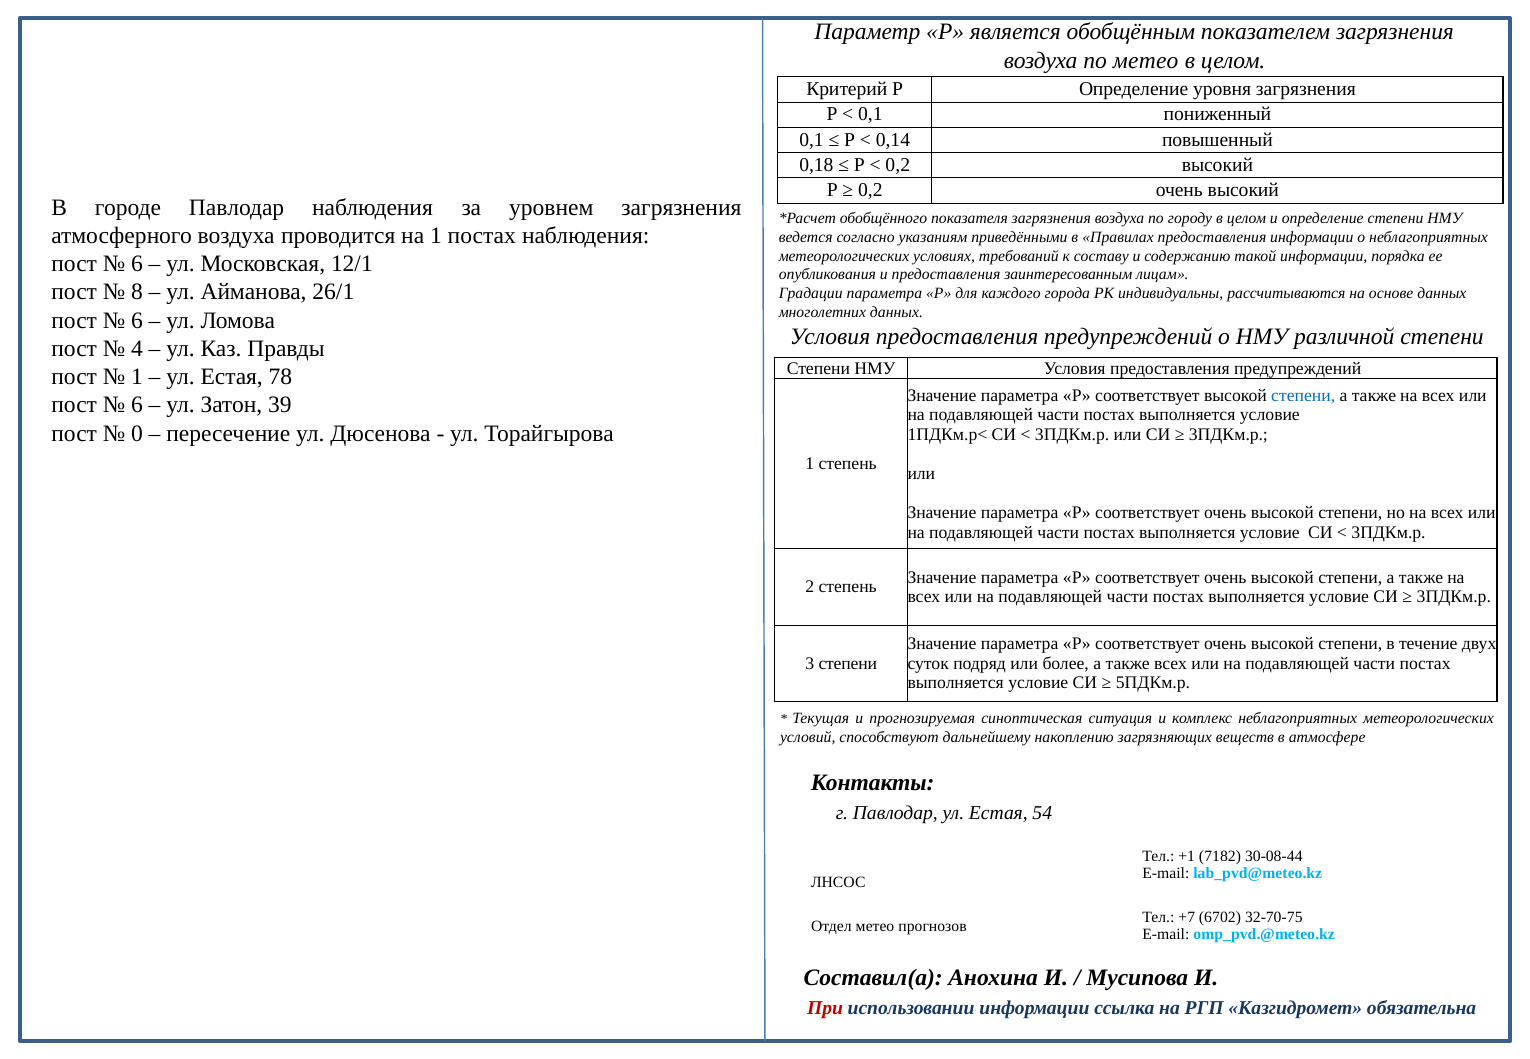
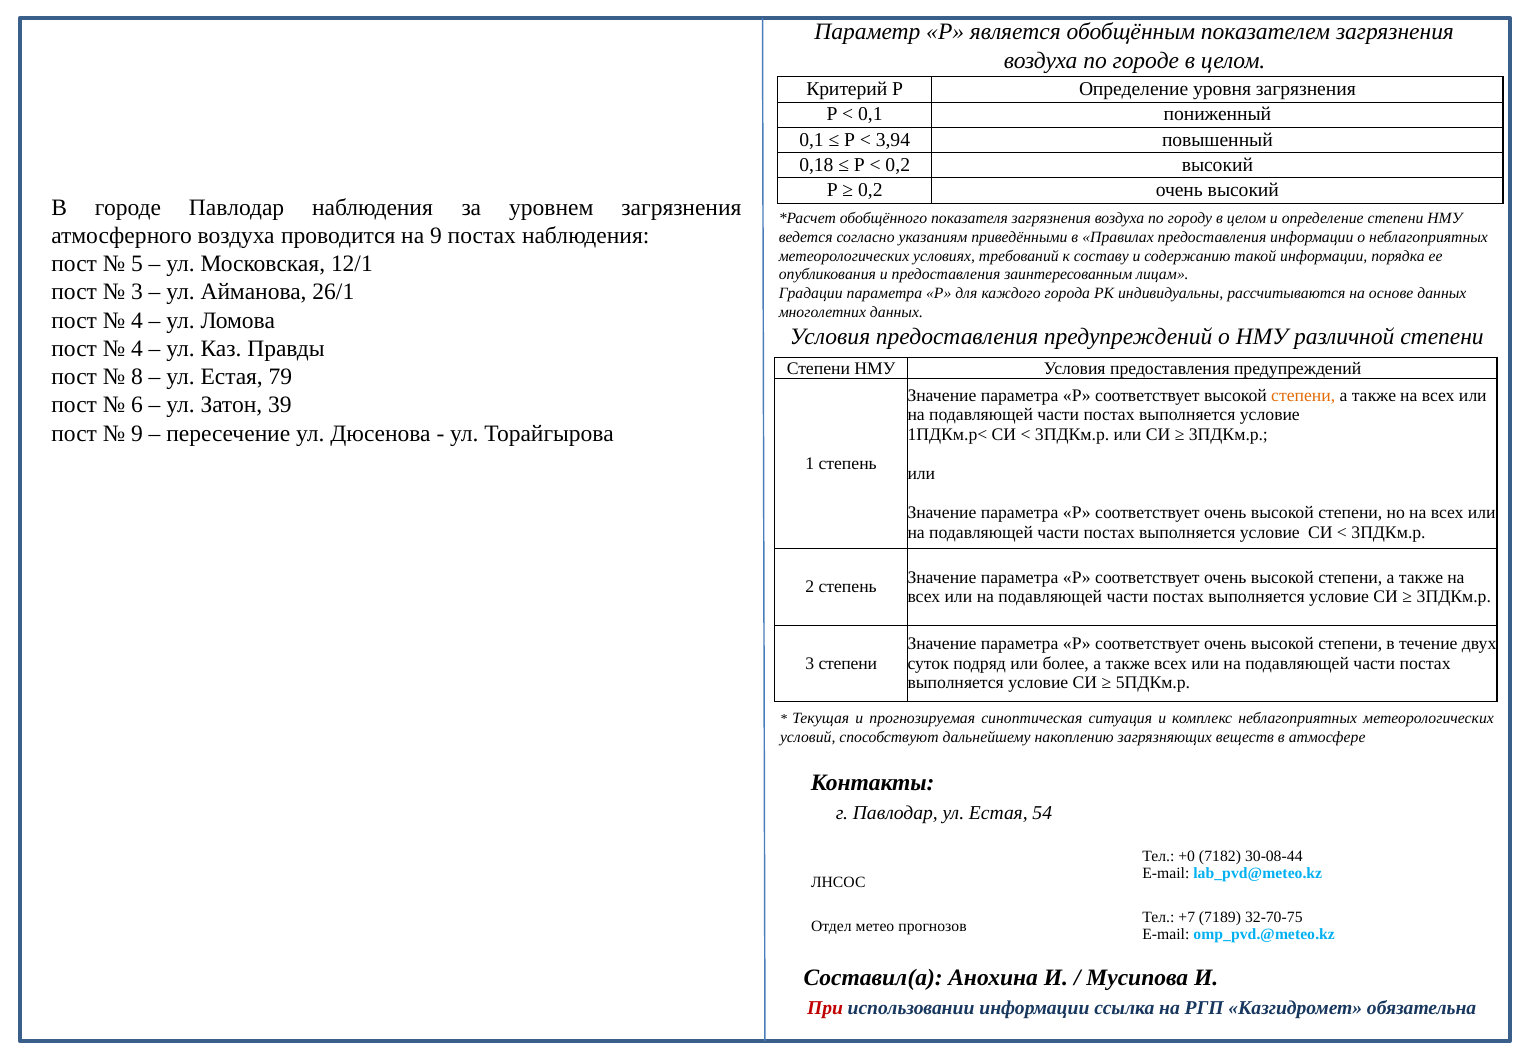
по метео: метео -> городе (1146, 60)
0,14: 0,14 -> 3,94 (893, 140)
на 1: 1 -> 9 (436, 236)
6: 6 -> 5 (137, 264)
8: 8 -> 3 (137, 292)
6: 6 -> 4 (137, 320)
1: 1 -> 8 (137, 377)
78: 78 -> 79 (280, 377)
степени colour: blue -> orange (1303, 395)
0: 0 -> 9 (137, 433)
+1: +1 -> +0 (1187, 856)
6702: 6702 -> 7189 (1220, 918)
